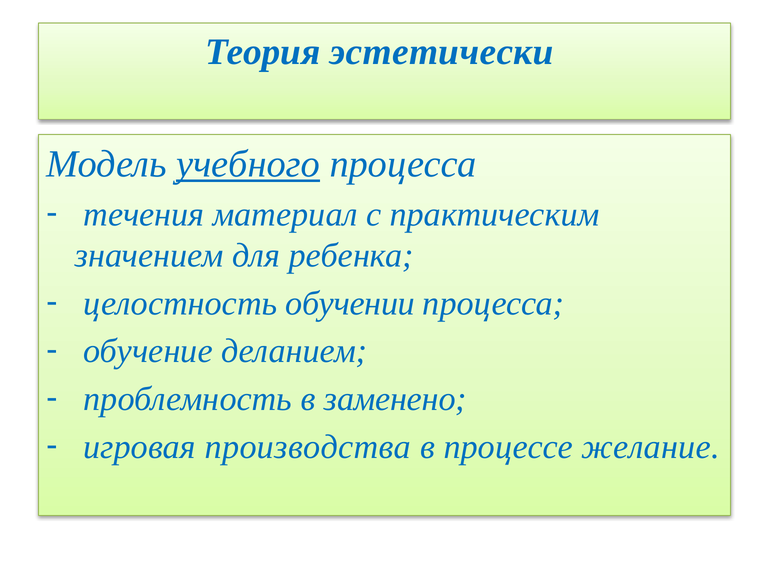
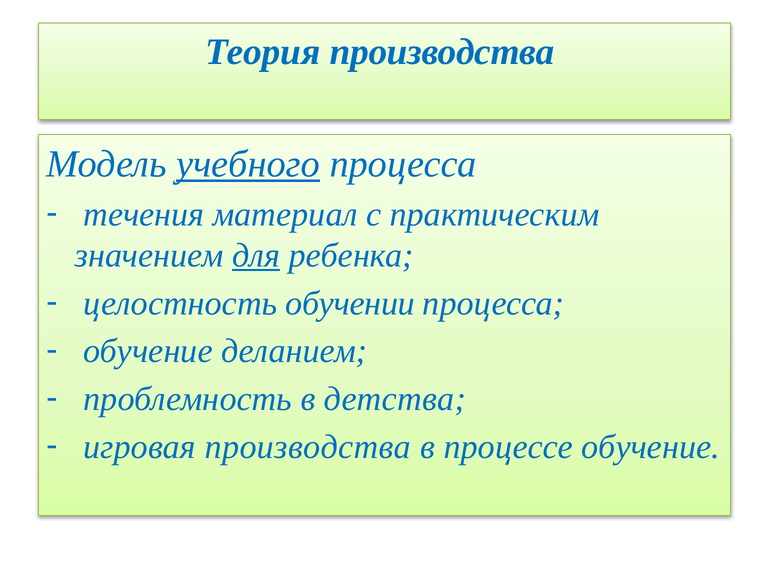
Теория эстетически: эстетически -> производства (442, 52)
для underline: none -> present (256, 255)
заменено: заменено -> детства (395, 399)
процессе желание: желание -> обучение (651, 447)
